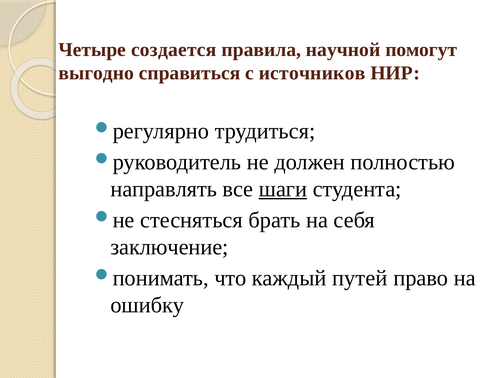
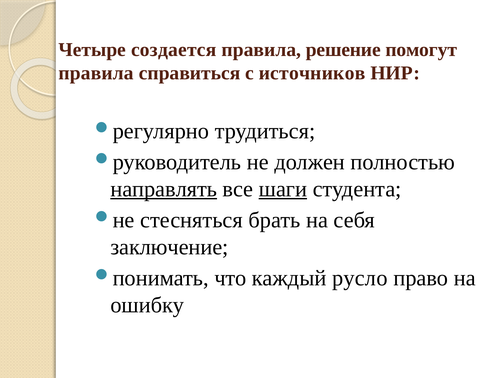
научной: научной -> решение (343, 50)
выгодно: выгодно -> правила (96, 73)
направлять underline: none -> present (164, 189)
путей: путей -> русло (360, 278)
